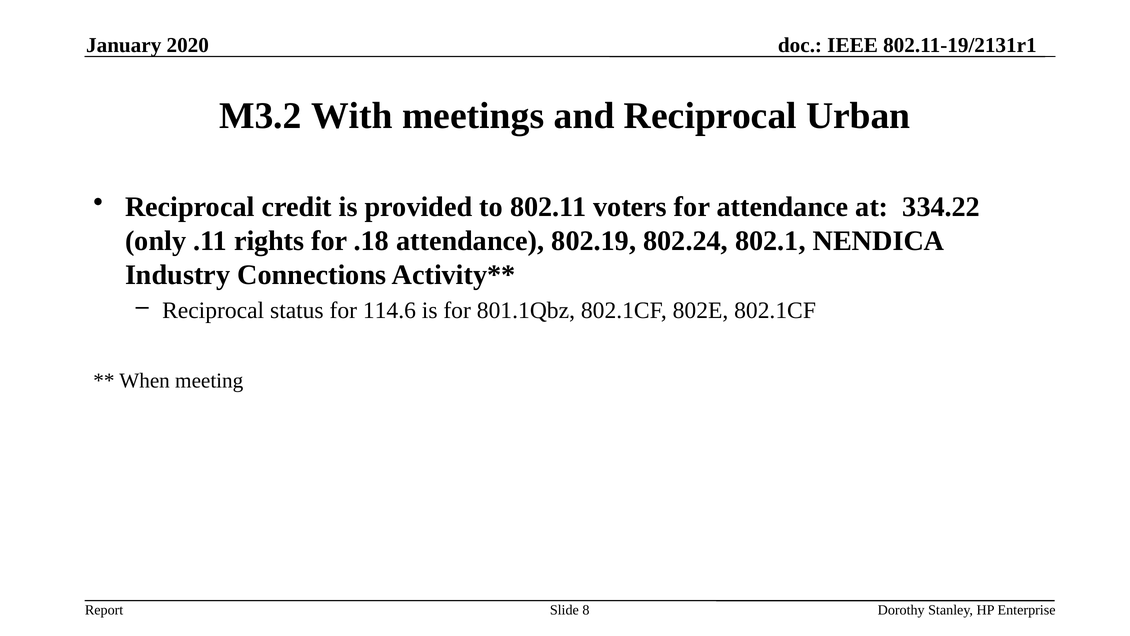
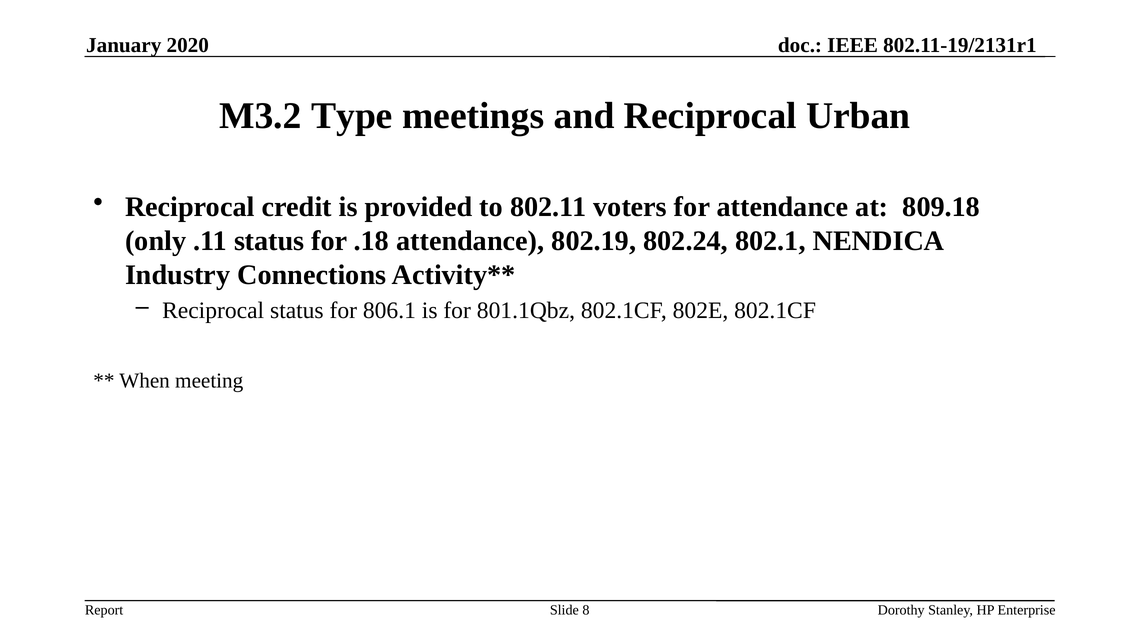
With: With -> Type (352, 116)
334.22: 334.22 -> 809.18 (941, 207)
.11 rights: rights -> status (269, 241)
114.6: 114.6 -> 806.1 (389, 310)
